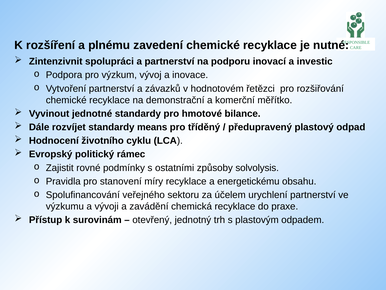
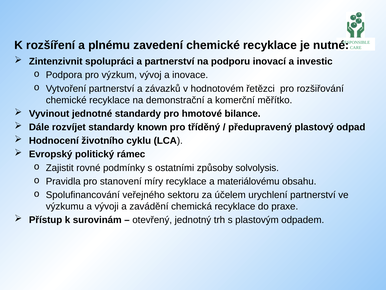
means: means -> known (152, 127)
energetickému: energetickému -> materiálovému (248, 181)
